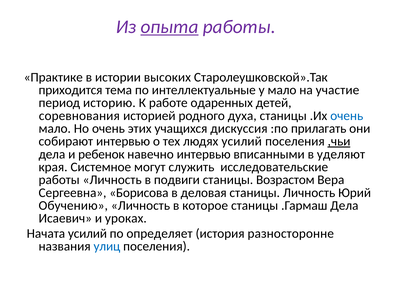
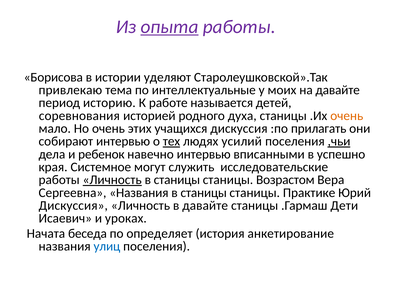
Практике: Практике -> Борисова (53, 77)
высоких: высоких -> уделяют (167, 77)
приходится: приходится -> привлекаю (70, 90)
у мало: мало -> моих (282, 90)
на участие: участие -> давайте (338, 90)
одаренных: одаренных -> называется (222, 103)
очень colour: blue -> orange (347, 116)
тех underline: none -> present (171, 141)
уделяют: уделяют -> успешно (341, 154)
Личность underline: none -> present (112, 180)
подвиги: подвиги -> станицы (177, 180)
Сергеевна Борисова: Борисова -> Названия (139, 193)
деловая: деловая -> станицы (204, 193)
станицы Личность: Личность -> Практике (309, 193)
Обучению: Обучению -> Дискуссия (73, 205)
в которое: которое -> давайте (205, 205)
.Гармаш Дела: Дела -> Дети (344, 205)
Начата усилий: усилий -> беседа (87, 234)
разносторонне: разносторонне -> анкетирование (291, 234)
